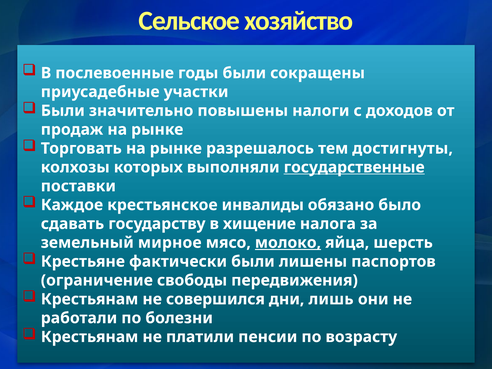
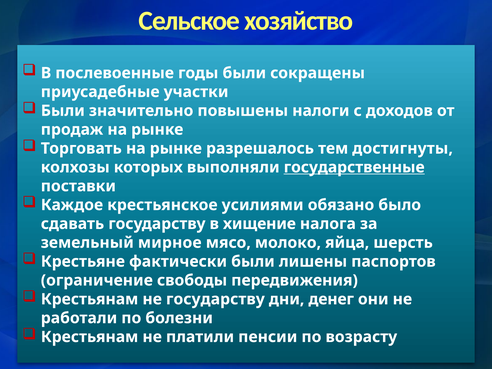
инвалиды: инвалиды -> усилиями (263, 205)
молоко underline: present -> none (288, 243)
не совершился: совершился -> государству (215, 299)
лишь: лишь -> денег (331, 299)
